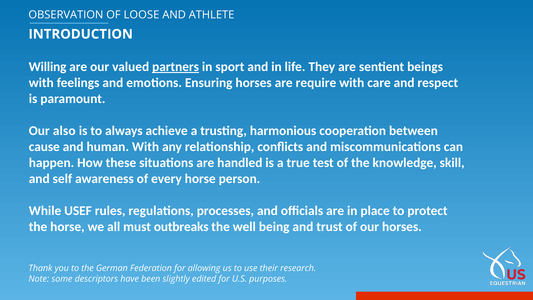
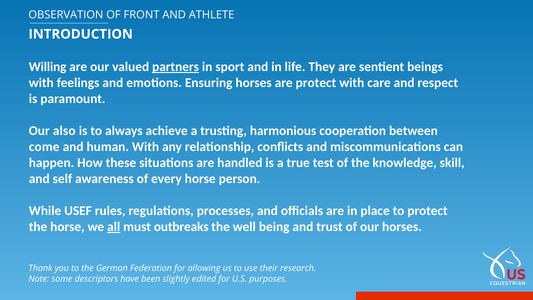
LOOSE: LOOSE -> FRONT (141, 15)
are require: require -> protect (316, 83)
cause: cause -> come (44, 147)
all underline: none -> present (114, 227)
